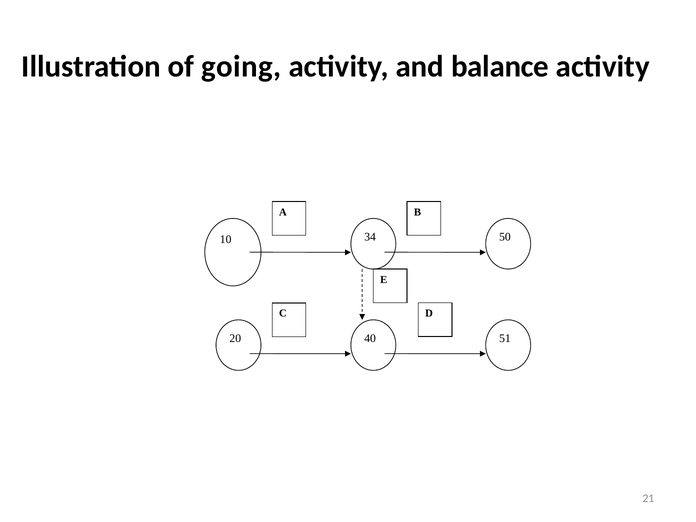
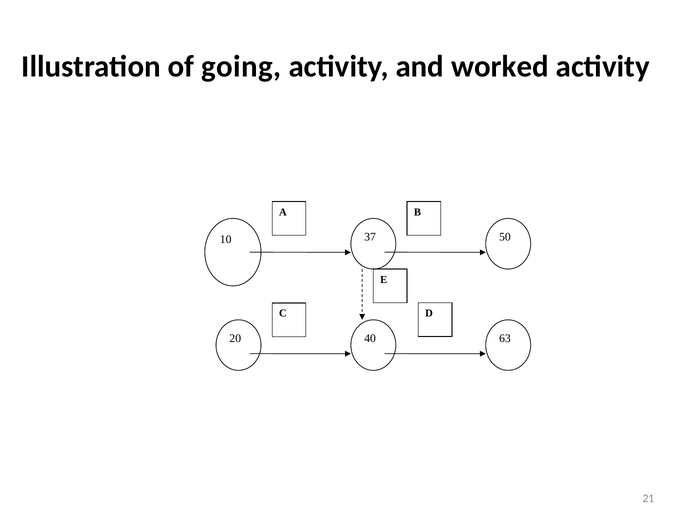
balance: balance -> worked (500, 67)
34: 34 -> 37 (370, 237)
51: 51 -> 63 (505, 338)
